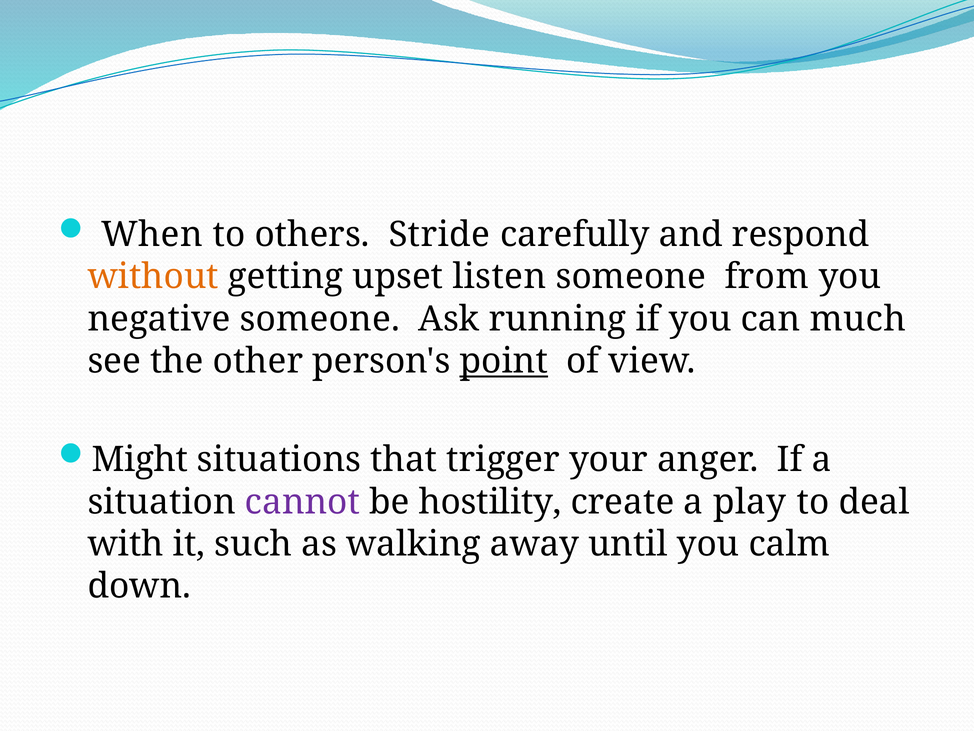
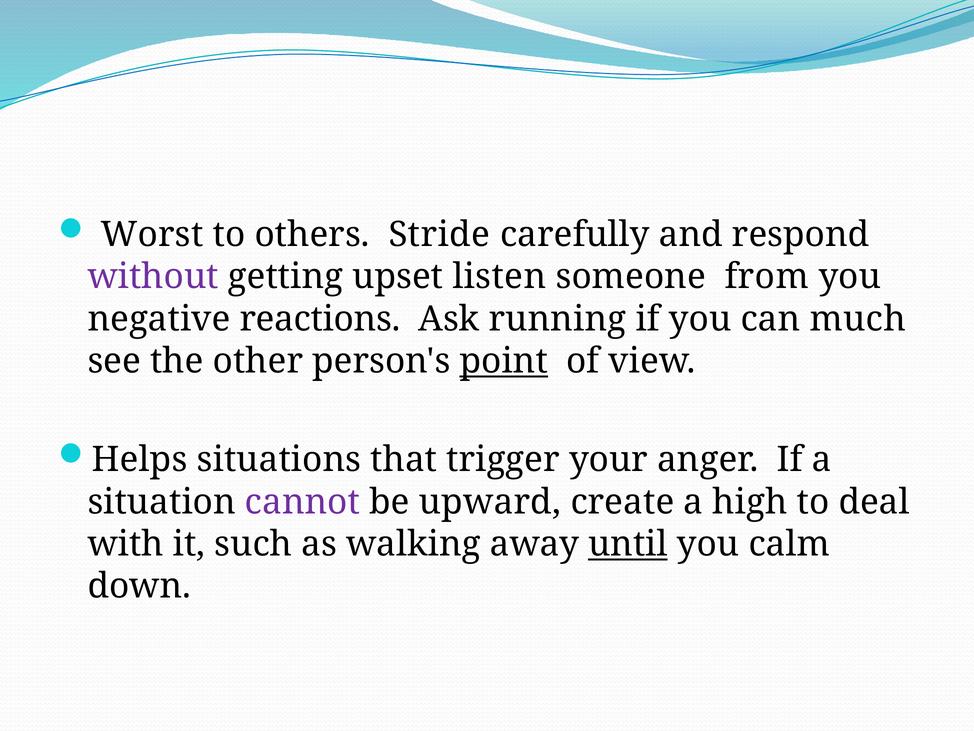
When: When -> Worst (152, 235)
without colour: orange -> purple (153, 277)
negative someone: someone -> reactions (320, 319)
Might: Might -> Helps (140, 459)
hostility: hostility -> upward (490, 502)
play: play -> high (750, 502)
until underline: none -> present (628, 544)
